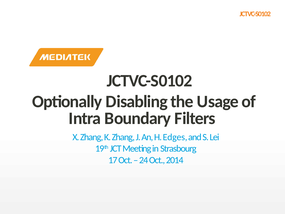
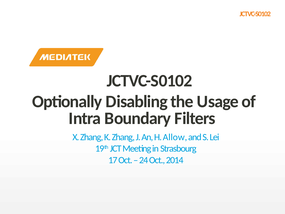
Edges: Edges -> Allow (175, 137)
